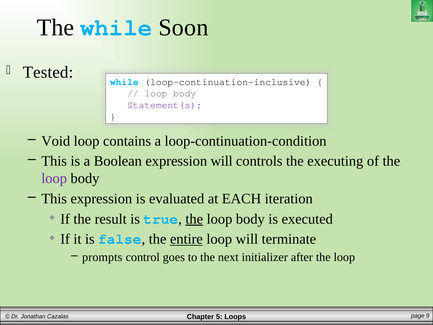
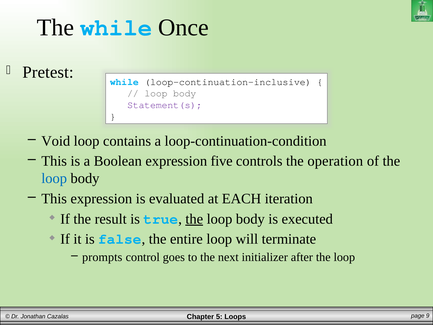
Soon: Soon -> Once (184, 28)
Tested: Tested -> Pretest (48, 72)
expression will: will -> five (222, 161)
executing: executing -> operation (335, 161)
loop colour: purple -> blue (54, 178)
entire underline: present -> none (186, 239)
